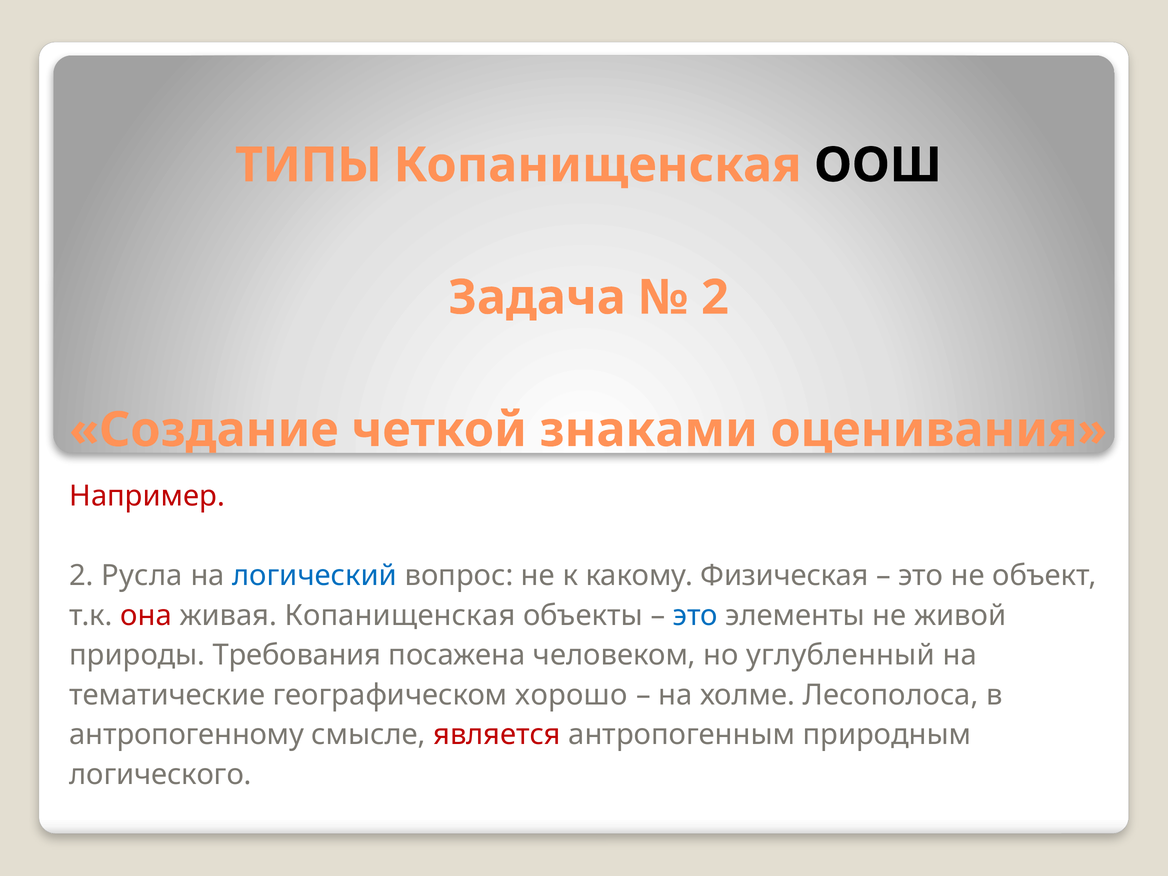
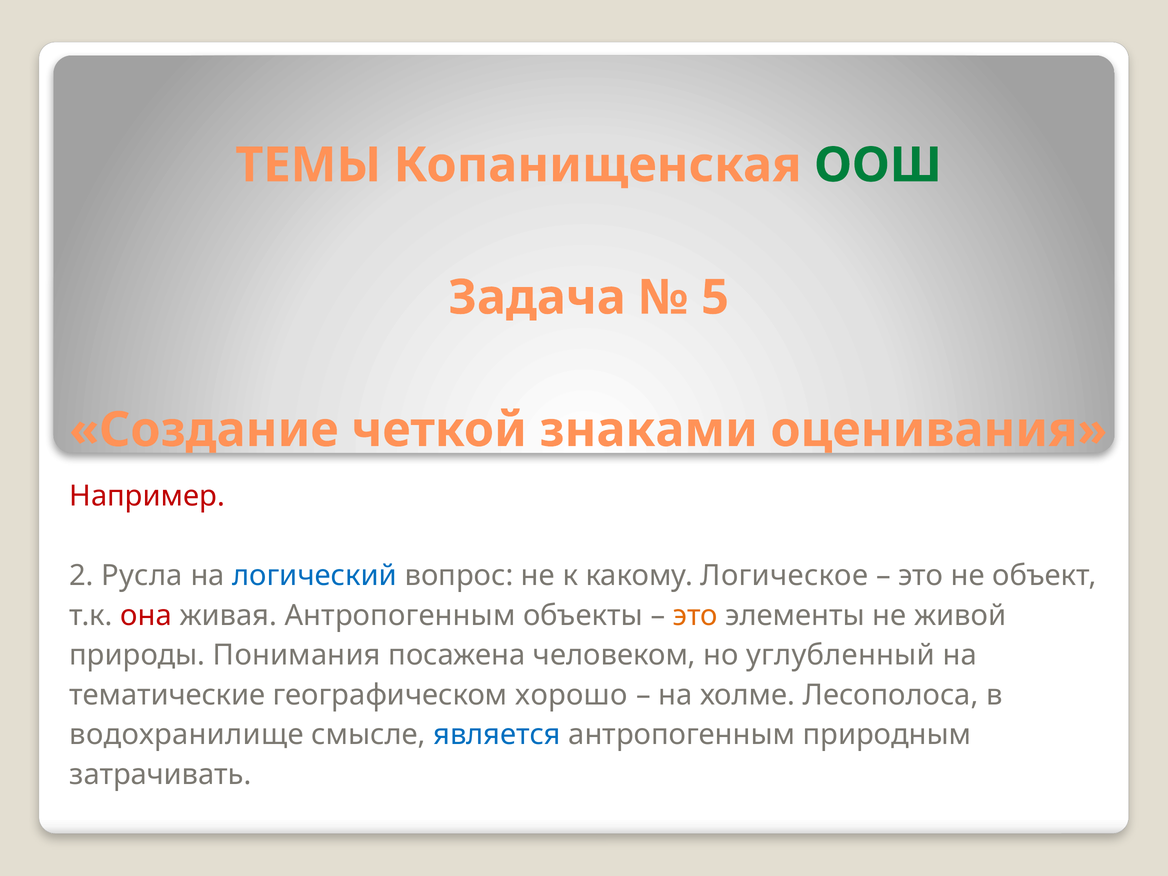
ТИПЫ: ТИПЫ -> ТЕМЫ (308, 165)
ООШ colour: black -> green (878, 165)
2: 2 -> 5 (715, 298)
Физическая: Физическая -> Логическое (784, 576)
живая Копанищенская: Копанищенская -> Антропогенным (400, 615)
это colour: blue -> orange (695, 615)
Требования: Требования -> Понимания (297, 655)
антропогенному: антропогенному -> водохранилище (186, 735)
является colour: red -> blue (497, 735)
логического: логического -> затрачивать (160, 774)
